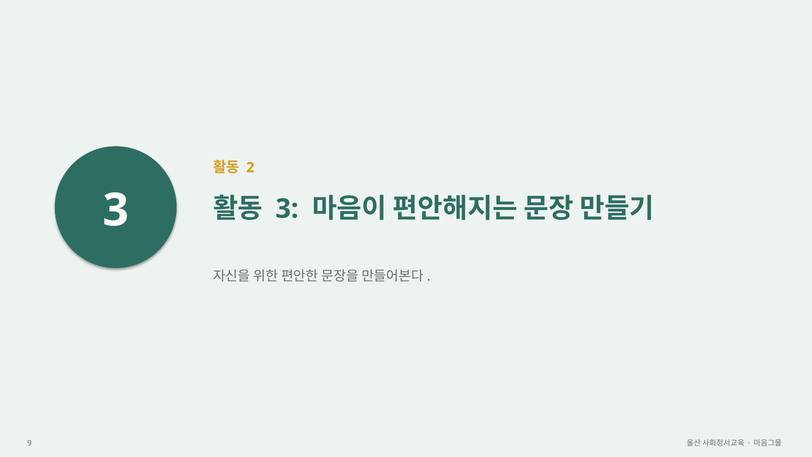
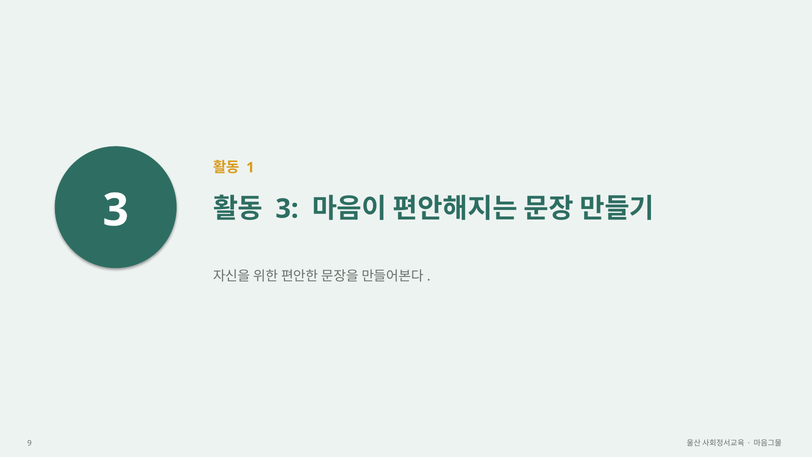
2: 2 -> 1 (250, 167)
